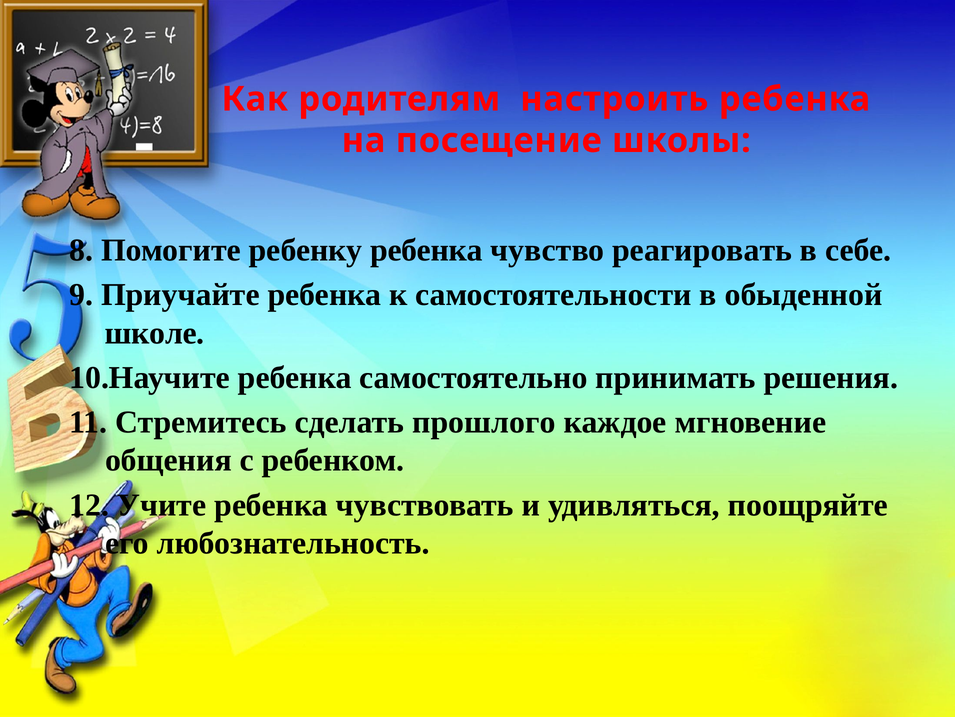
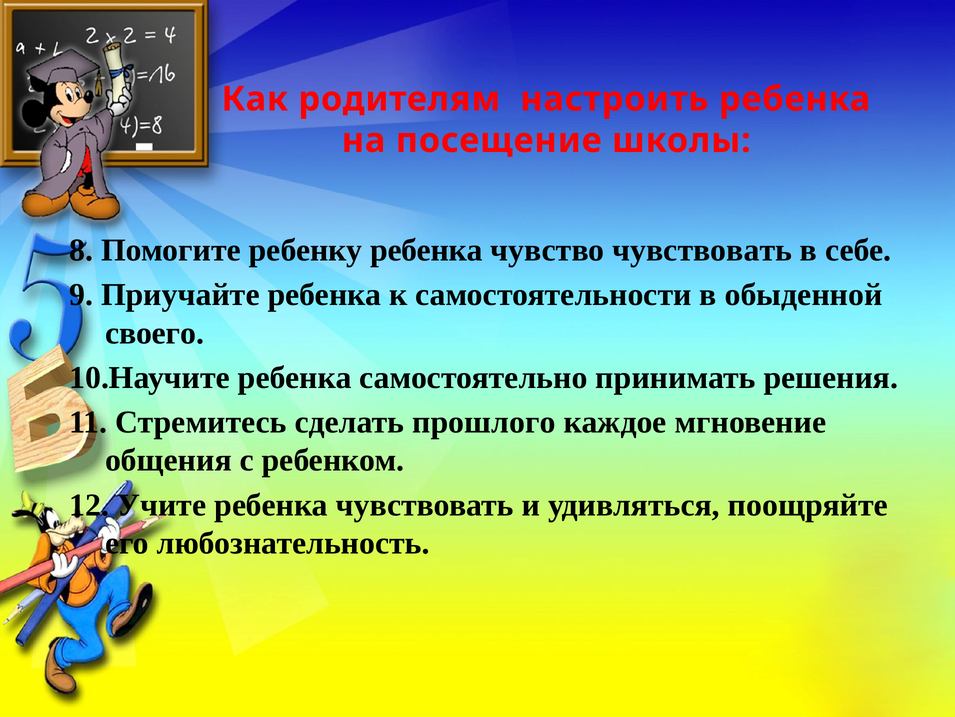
чувство реагировать: реагировать -> чувствовать (702, 250)
школе: школе -> своего (155, 333)
